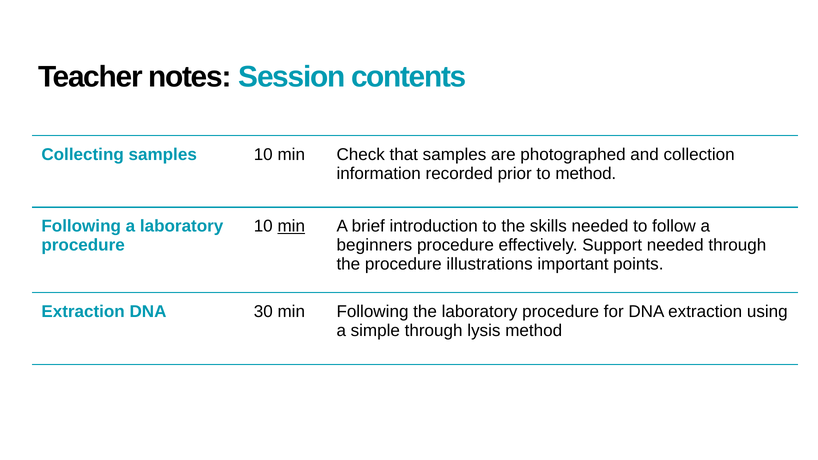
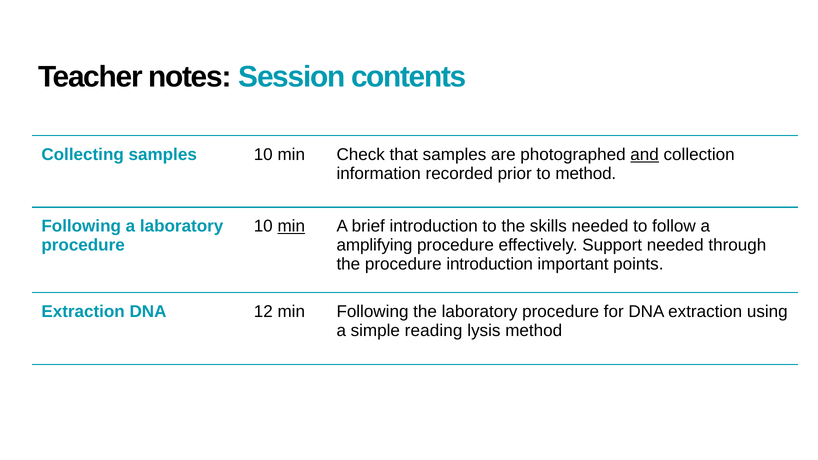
and underline: none -> present (645, 155)
beginners: beginners -> amplifying (374, 245)
procedure illustrations: illustrations -> introduction (490, 264)
30: 30 -> 12 (263, 312)
simple through: through -> reading (434, 331)
